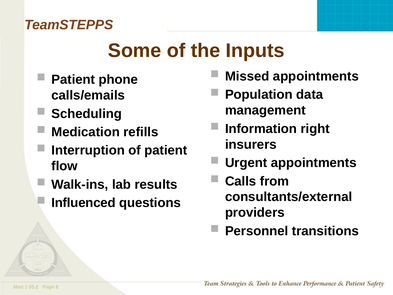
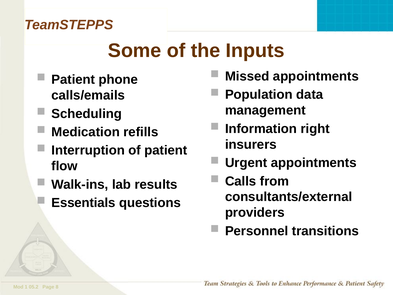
Influenced: Influenced -> Essentials (83, 203)
